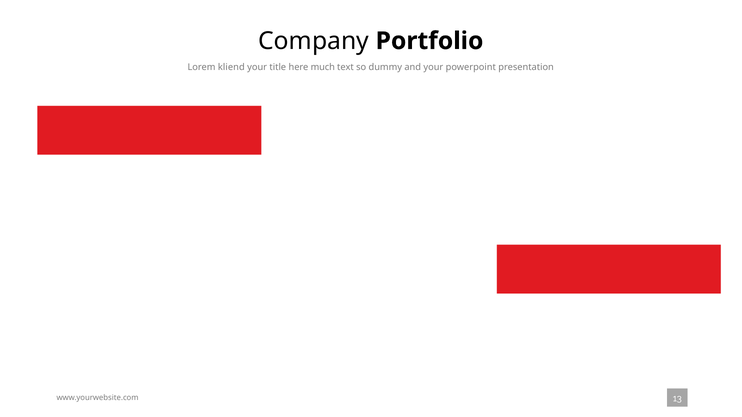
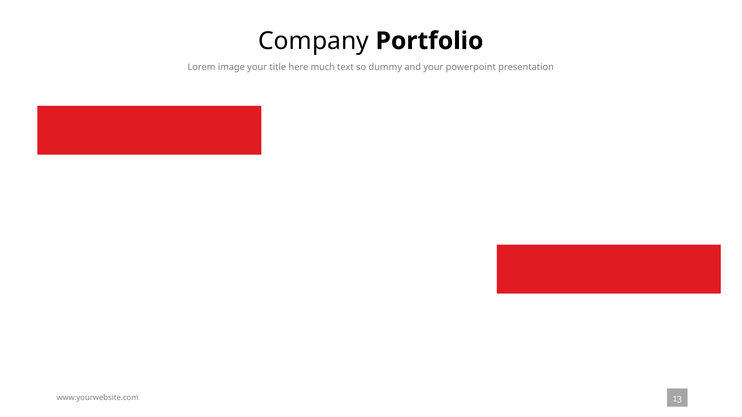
kliend: kliend -> image (231, 67)
